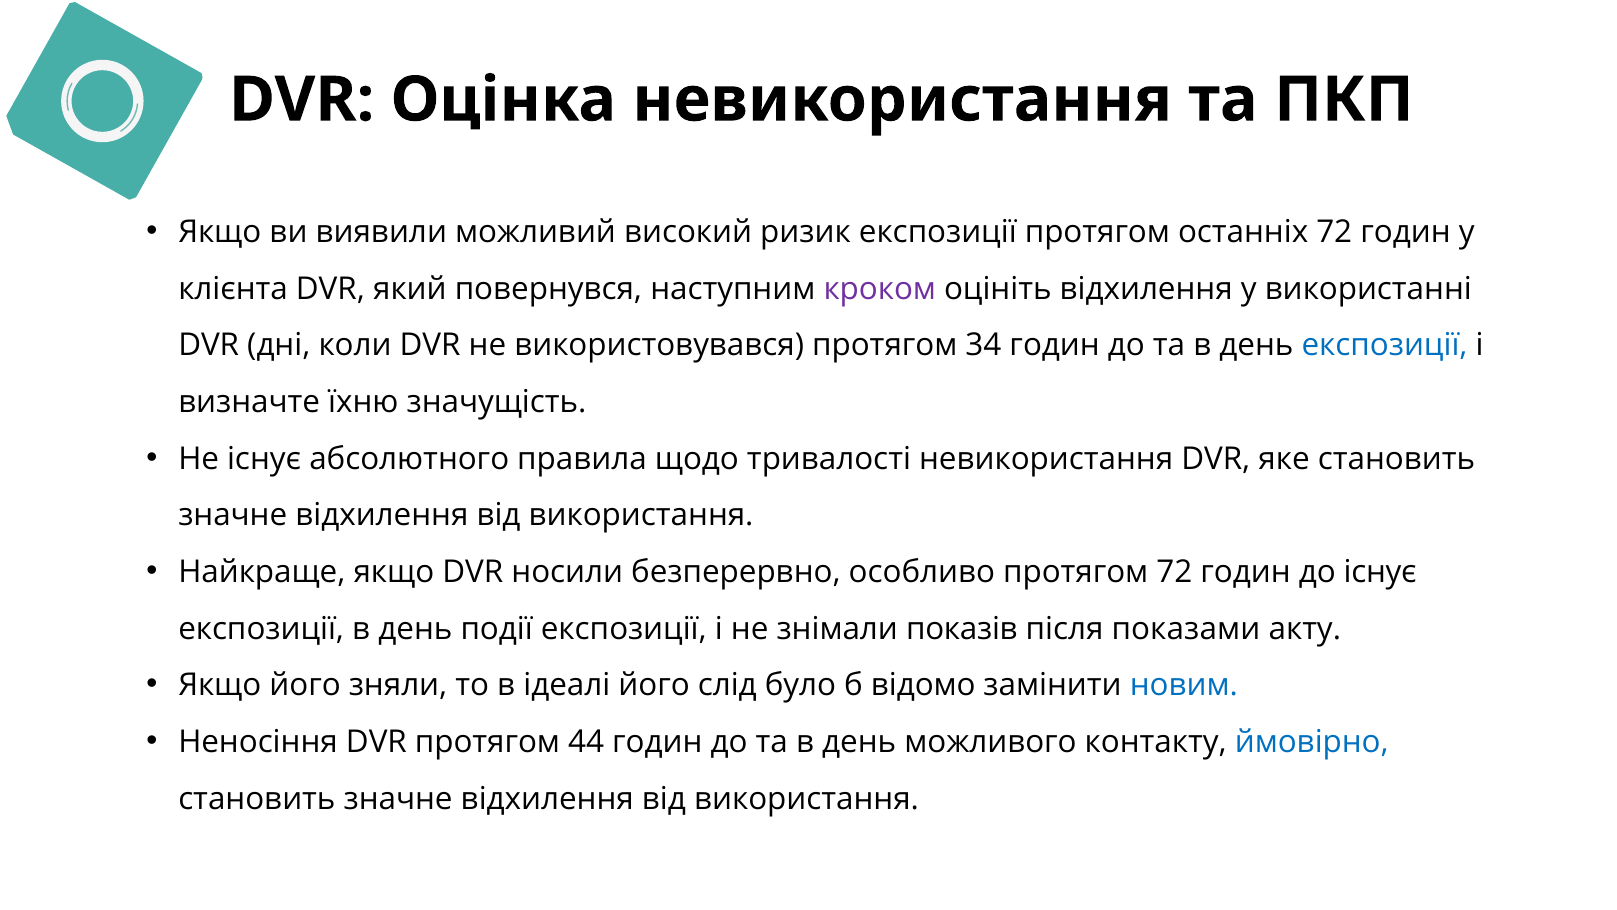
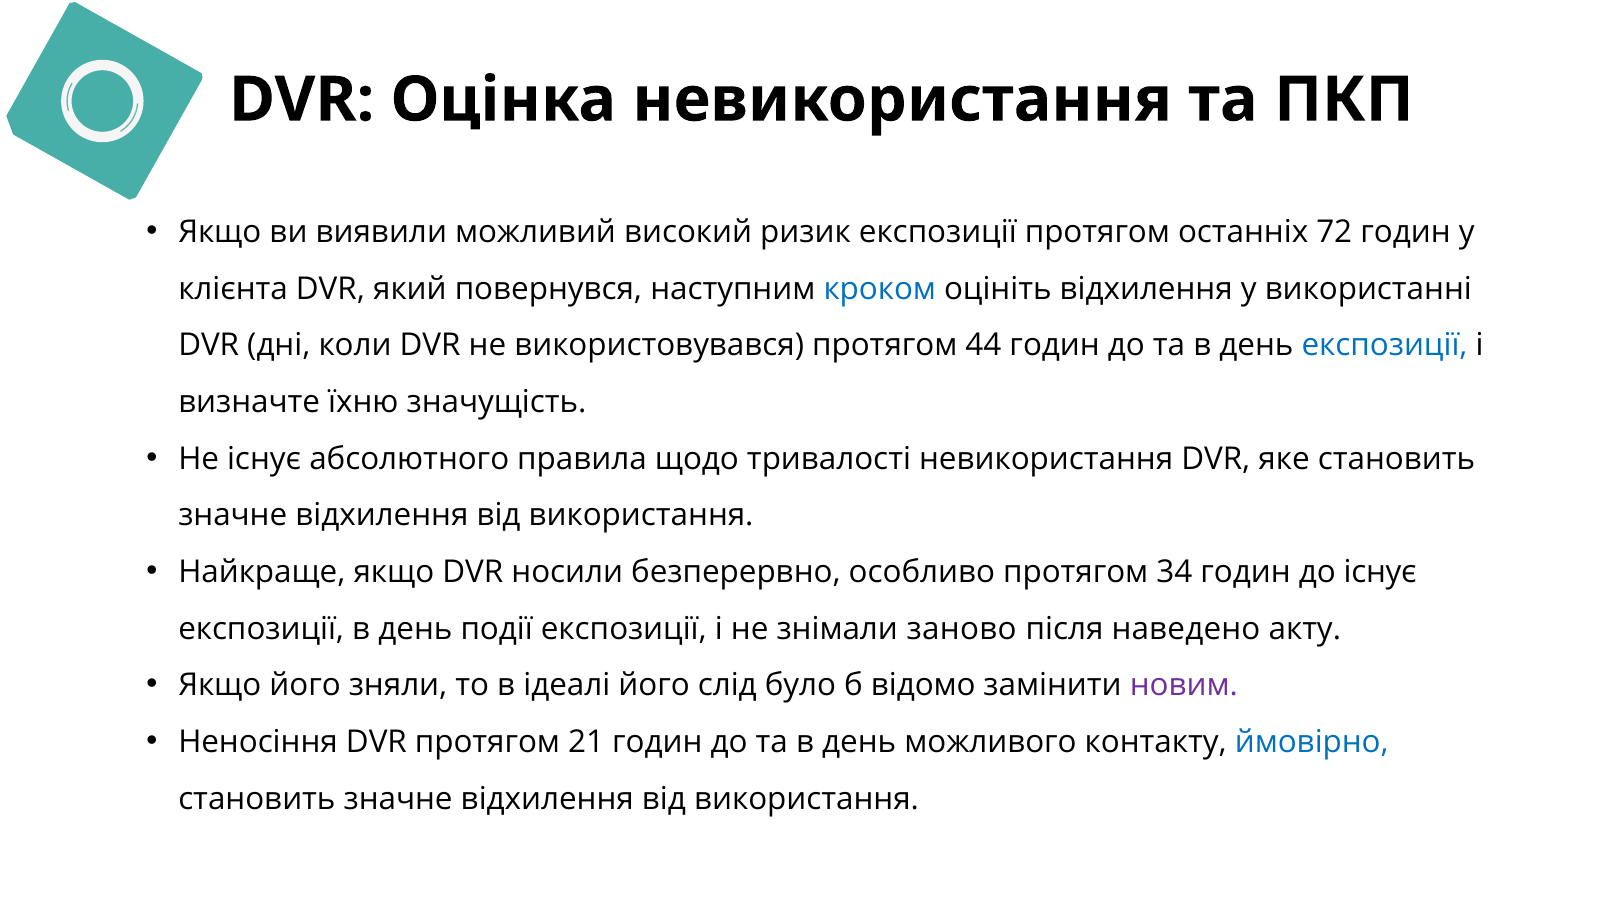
кроком colour: purple -> blue (880, 289)
34: 34 -> 44 (983, 345)
протягом 72: 72 -> 34 (1174, 572)
показів: показів -> заново (962, 628)
показами: показами -> наведено (1186, 628)
новим colour: blue -> purple (1184, 685)
44: 44 -> 21 (586, 742)
